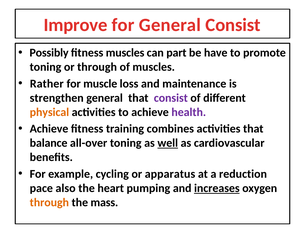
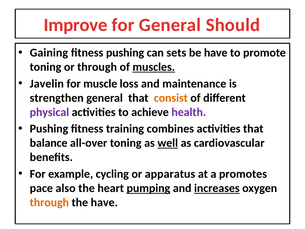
General Consist: Consist -> Should (233, 25)
Possibly: Possibly -> Gaining (49, 53)
fitness muscles: muscles -> pushing (125, 53)
part: part -> sets (176, 53)
muscles underline: none -> present (154, 67)
Rather: Rather -> Javelin (47, 84)
consist colour: purple -> orange (171, 98)
physical colour: orange -> purple (49, 112)
Achieve: Achieve -> Pushing (49, 129)
reduction: reduction -> promotes (243, 174)
pumping underline: none -> present (148, 188)
the mass: mass -> have (104, 202)
